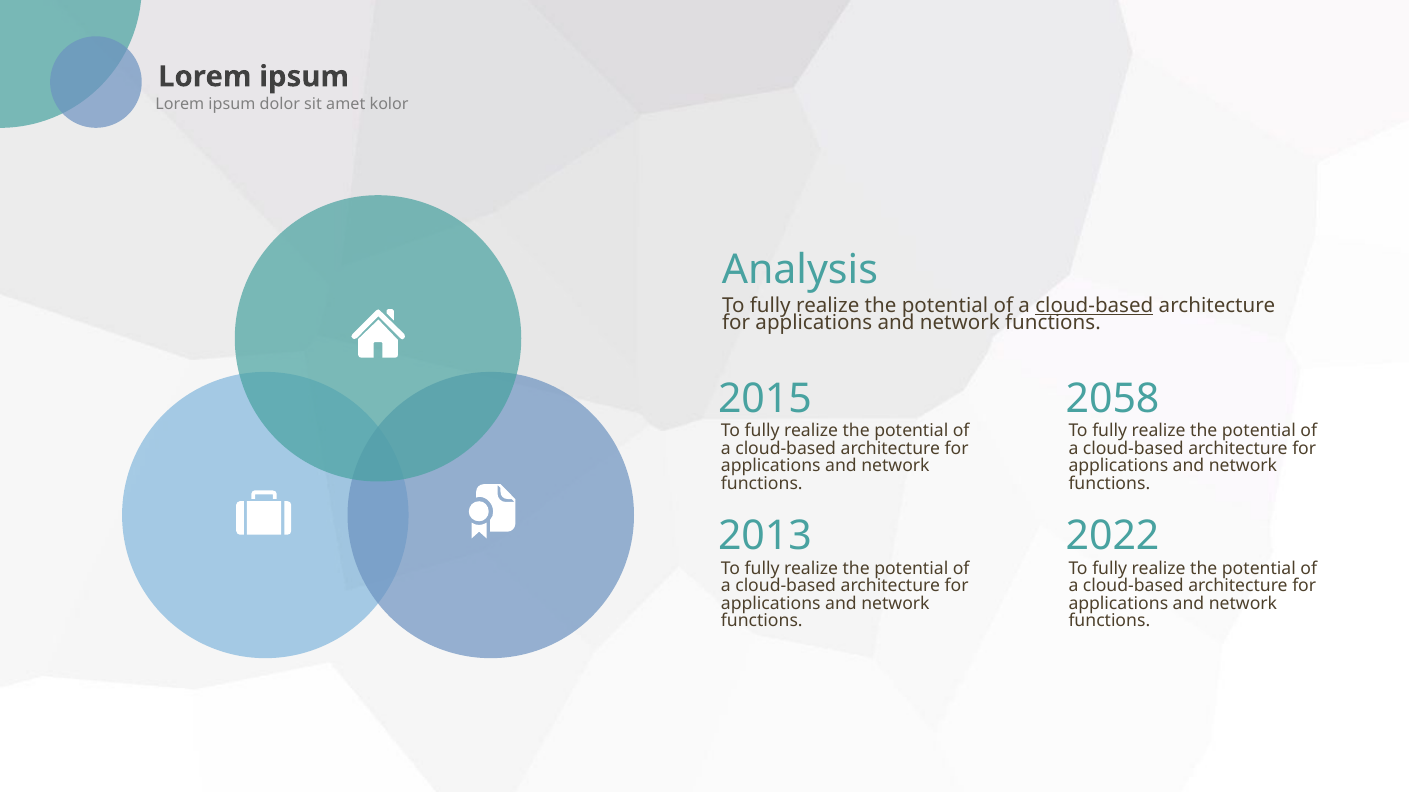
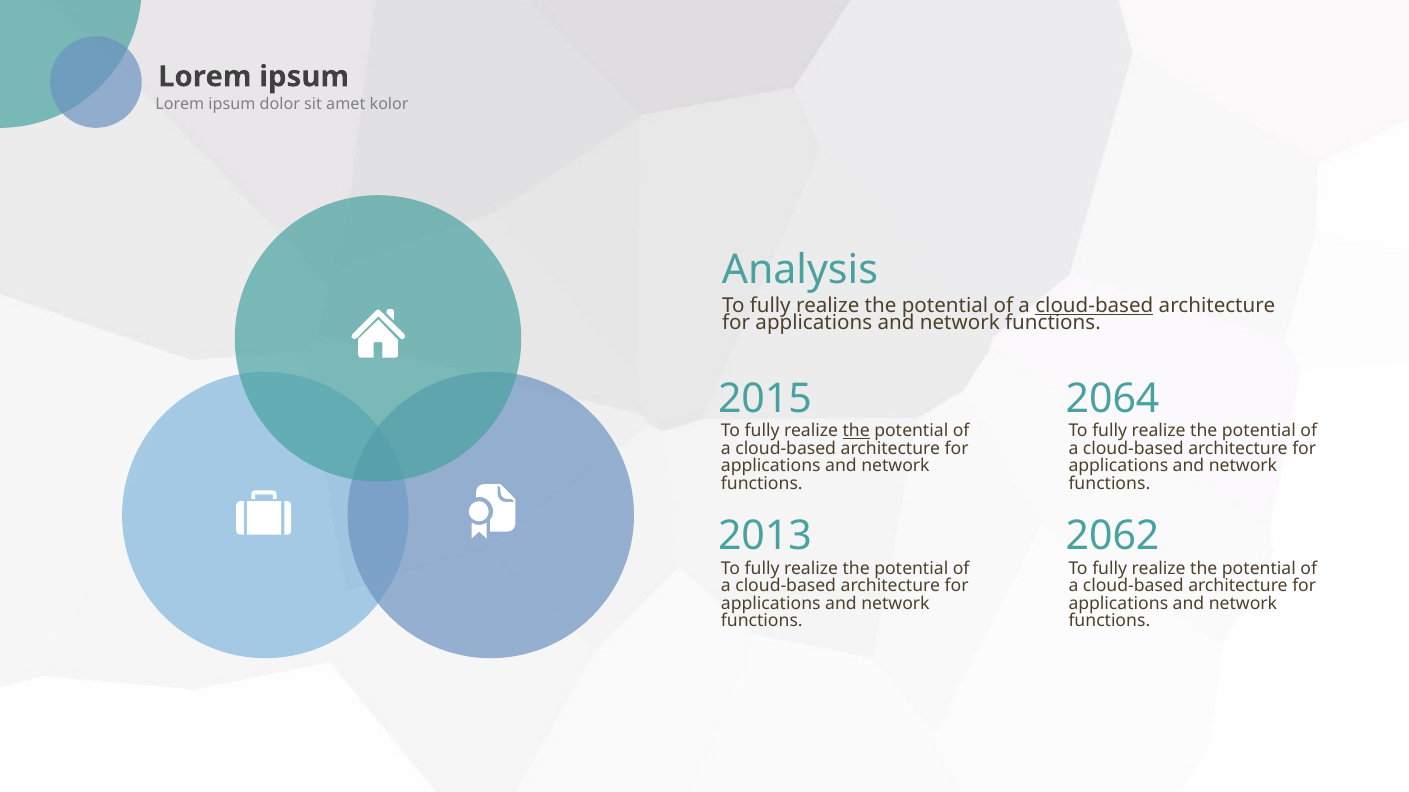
2058: 2058 -> 2064 (1113, 399)
the underline: none -> present (856, 431)
2022: 2022 -> 2062 (1113, 536)
